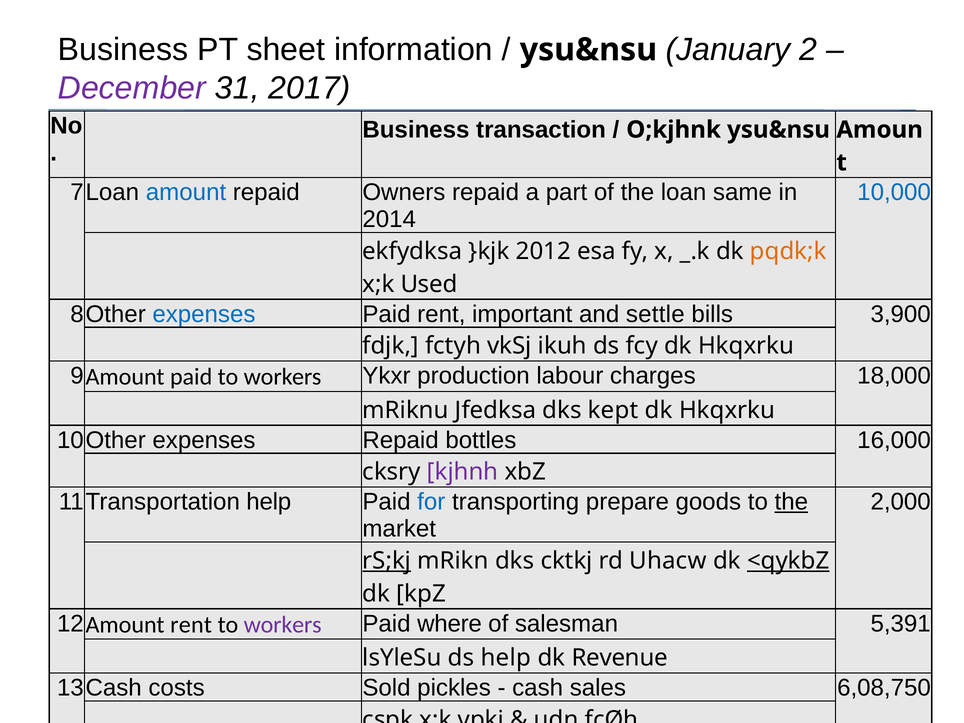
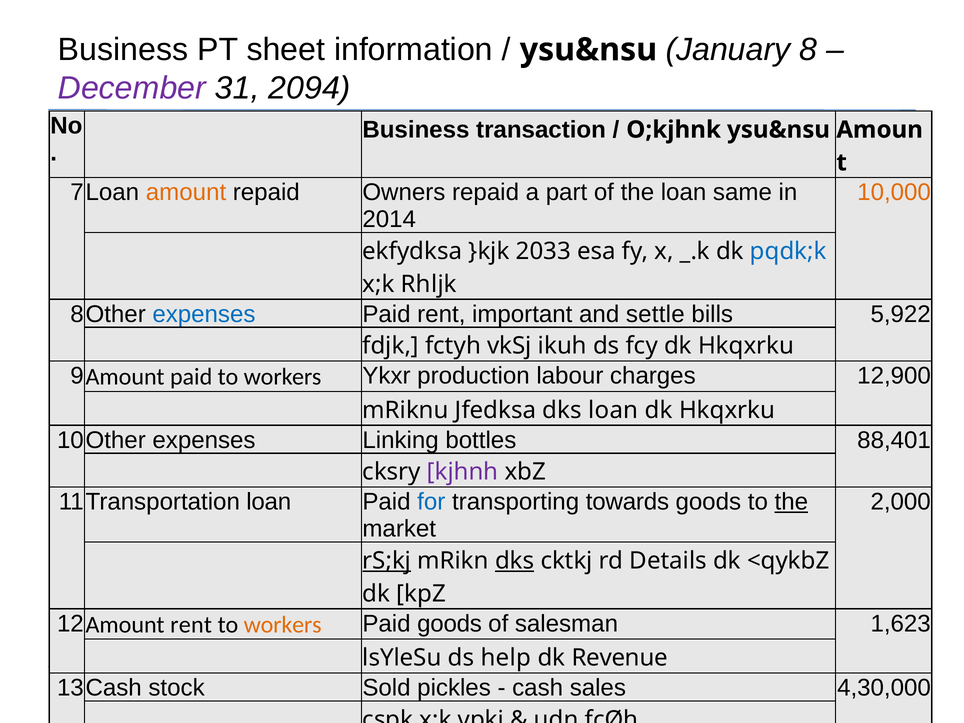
2: 2 -> 8 (808, 50)
2017: 2017 -> 2094 (309, 88)
amount colour: blue -> orange (186, 192)
10,000 colour: blue -> orange (894, 192)
2012: 2012 -> 2033 (543, 251)
pqdk;k colour: orange -> blue (788, 251)
Used: Used -> Rhljk (429, 284)
3,900: 3,900 -> 5,922 (901, 314)
18,000: 18,000 -> 12,900 (894, 376)
dks kept: kept -> loan (613, 410)
expenses Repaid: Repaid -> Linking (401, 440)
16,000: 16,000 -> 88,401 (894, 440)
help: help -> loan (269, 502)
prepare: prepare -> towards (627, 502)
dks underline: none -> present (515, 561)
Uhacw: Uhacw -> Details (668, 561)
<qykbZ underline: present -> none (788, 561)
workers colour: purple -> orange (283, 625)
Paid where: where -> goods (450, 624)
5,391: 5,391 -> 1,623 (901, 624)
costs: costs -> stock (177, 688)
6,08,750: 6,08,750 -> 4,30,000 (884, 688)
